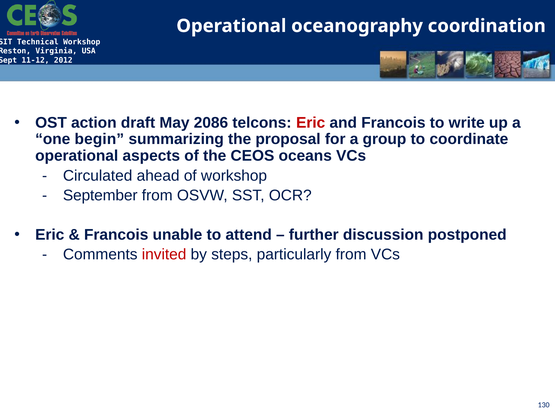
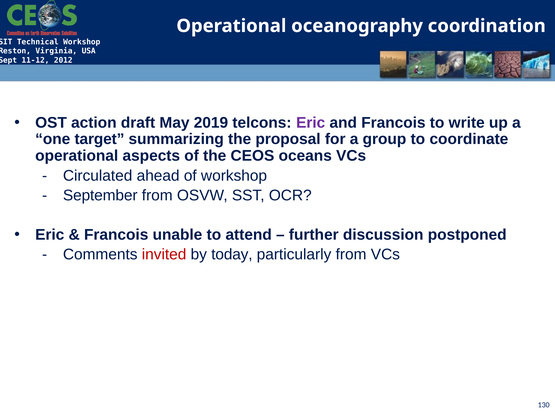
2086: 2086 -> 2019 (211, 123)
Eric colour: red -> purple (311, 123)
begin: begin -> target (99, 139)
steps: steps -> today (232, 255)
